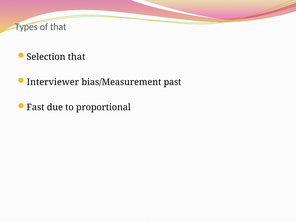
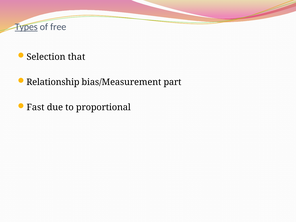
Types underline: none -> present (26, 27)
of that: that -> free (58, 27)
Interviewer: Interviewer -> Relationship (53, 82)
past: past -> part (172, 82)
